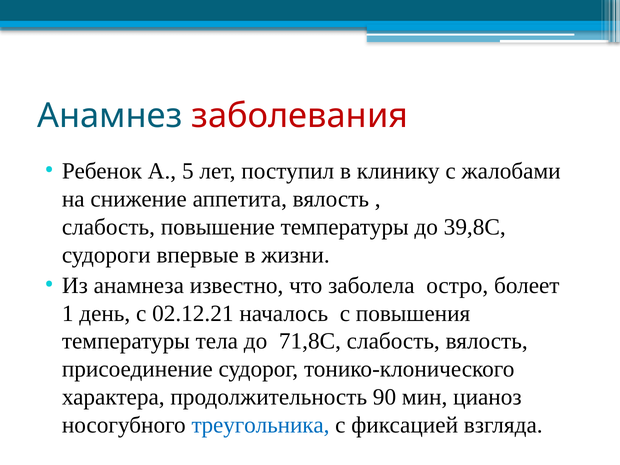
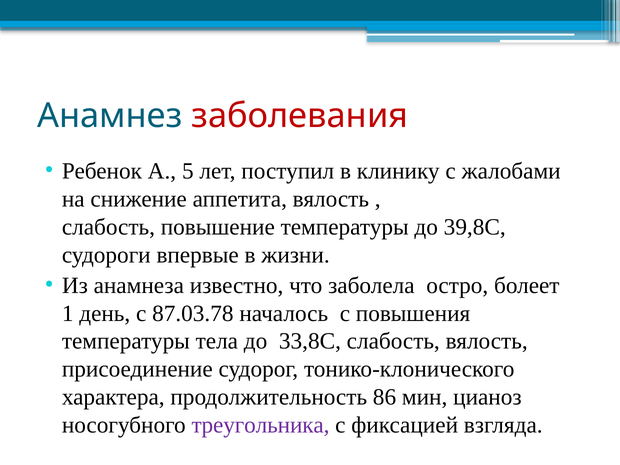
02.12.21: 02.12.21 -> 87.03.78 (193, 313)
71,8С: 71,8С -> 33,8С (310, 341)
90: 90 -> 86 (385, 397)
треугольника colour: blue -> purple (261, 425)
